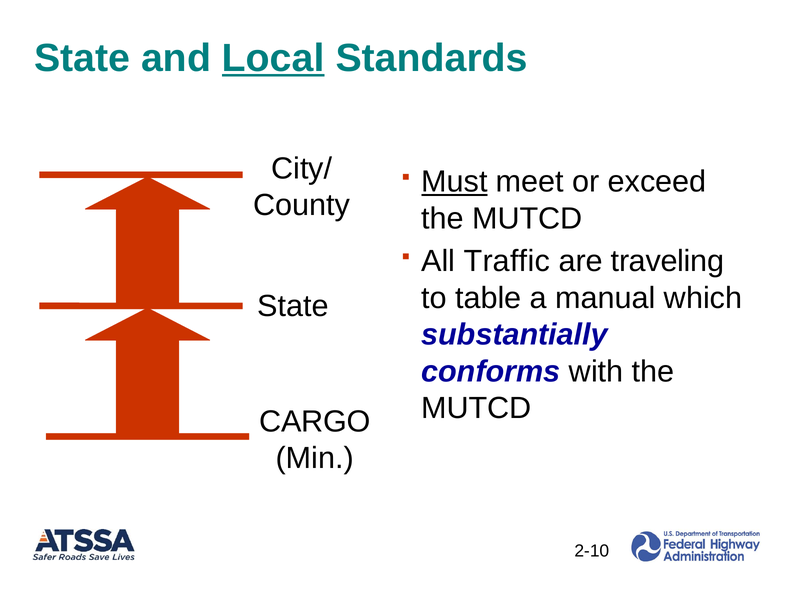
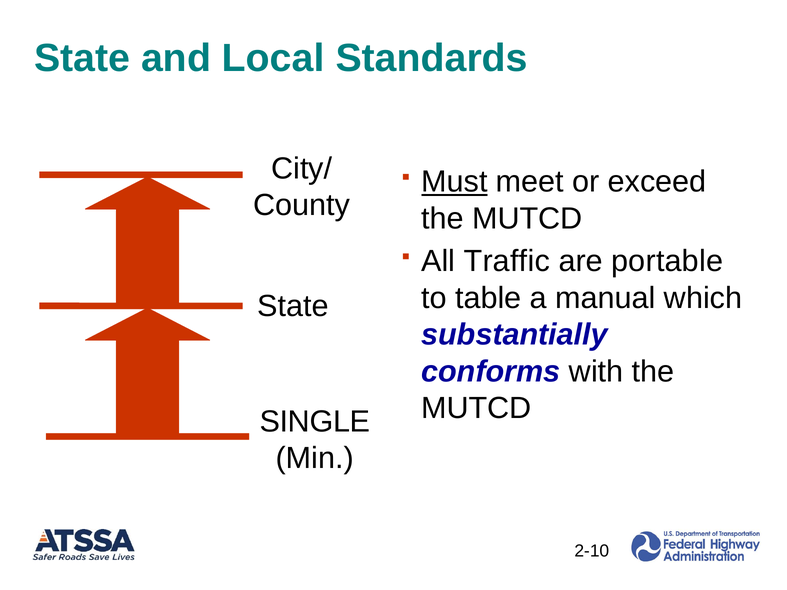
Local underline: present -> none (273, 58)
traveling: traveling -> portable (667, 261)
CARGO: CARGO -> SINGLE (315, 422)
